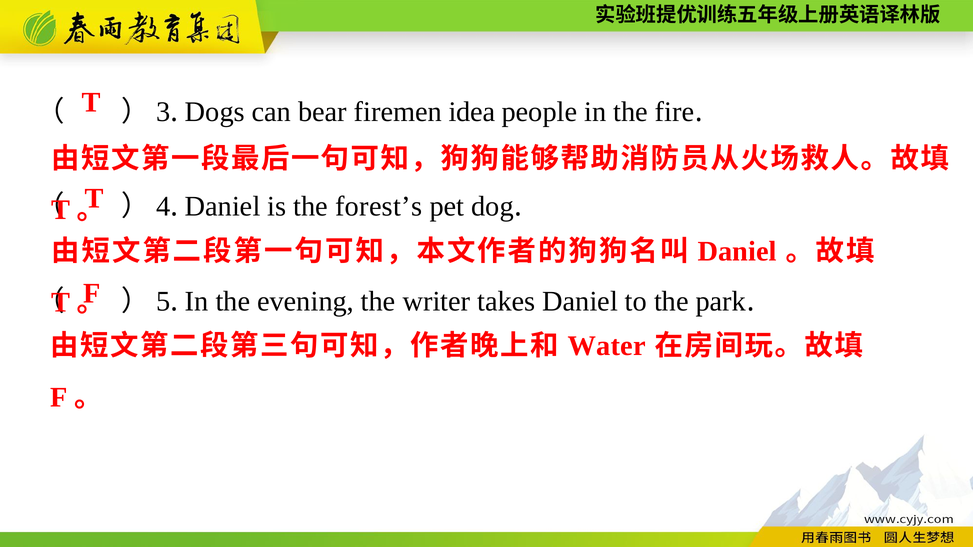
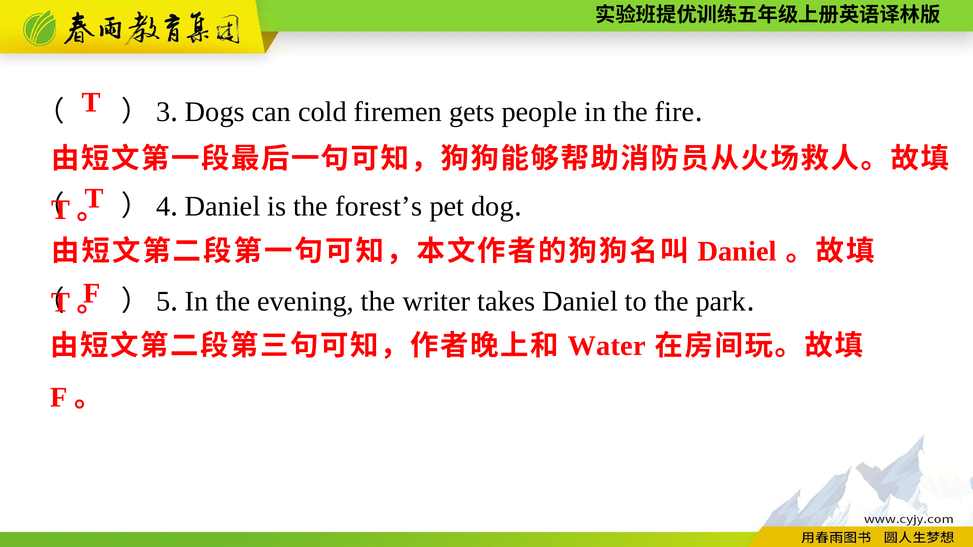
bear: bear -> cold (323, 112)
idea: idea -> gets (472, 112)
